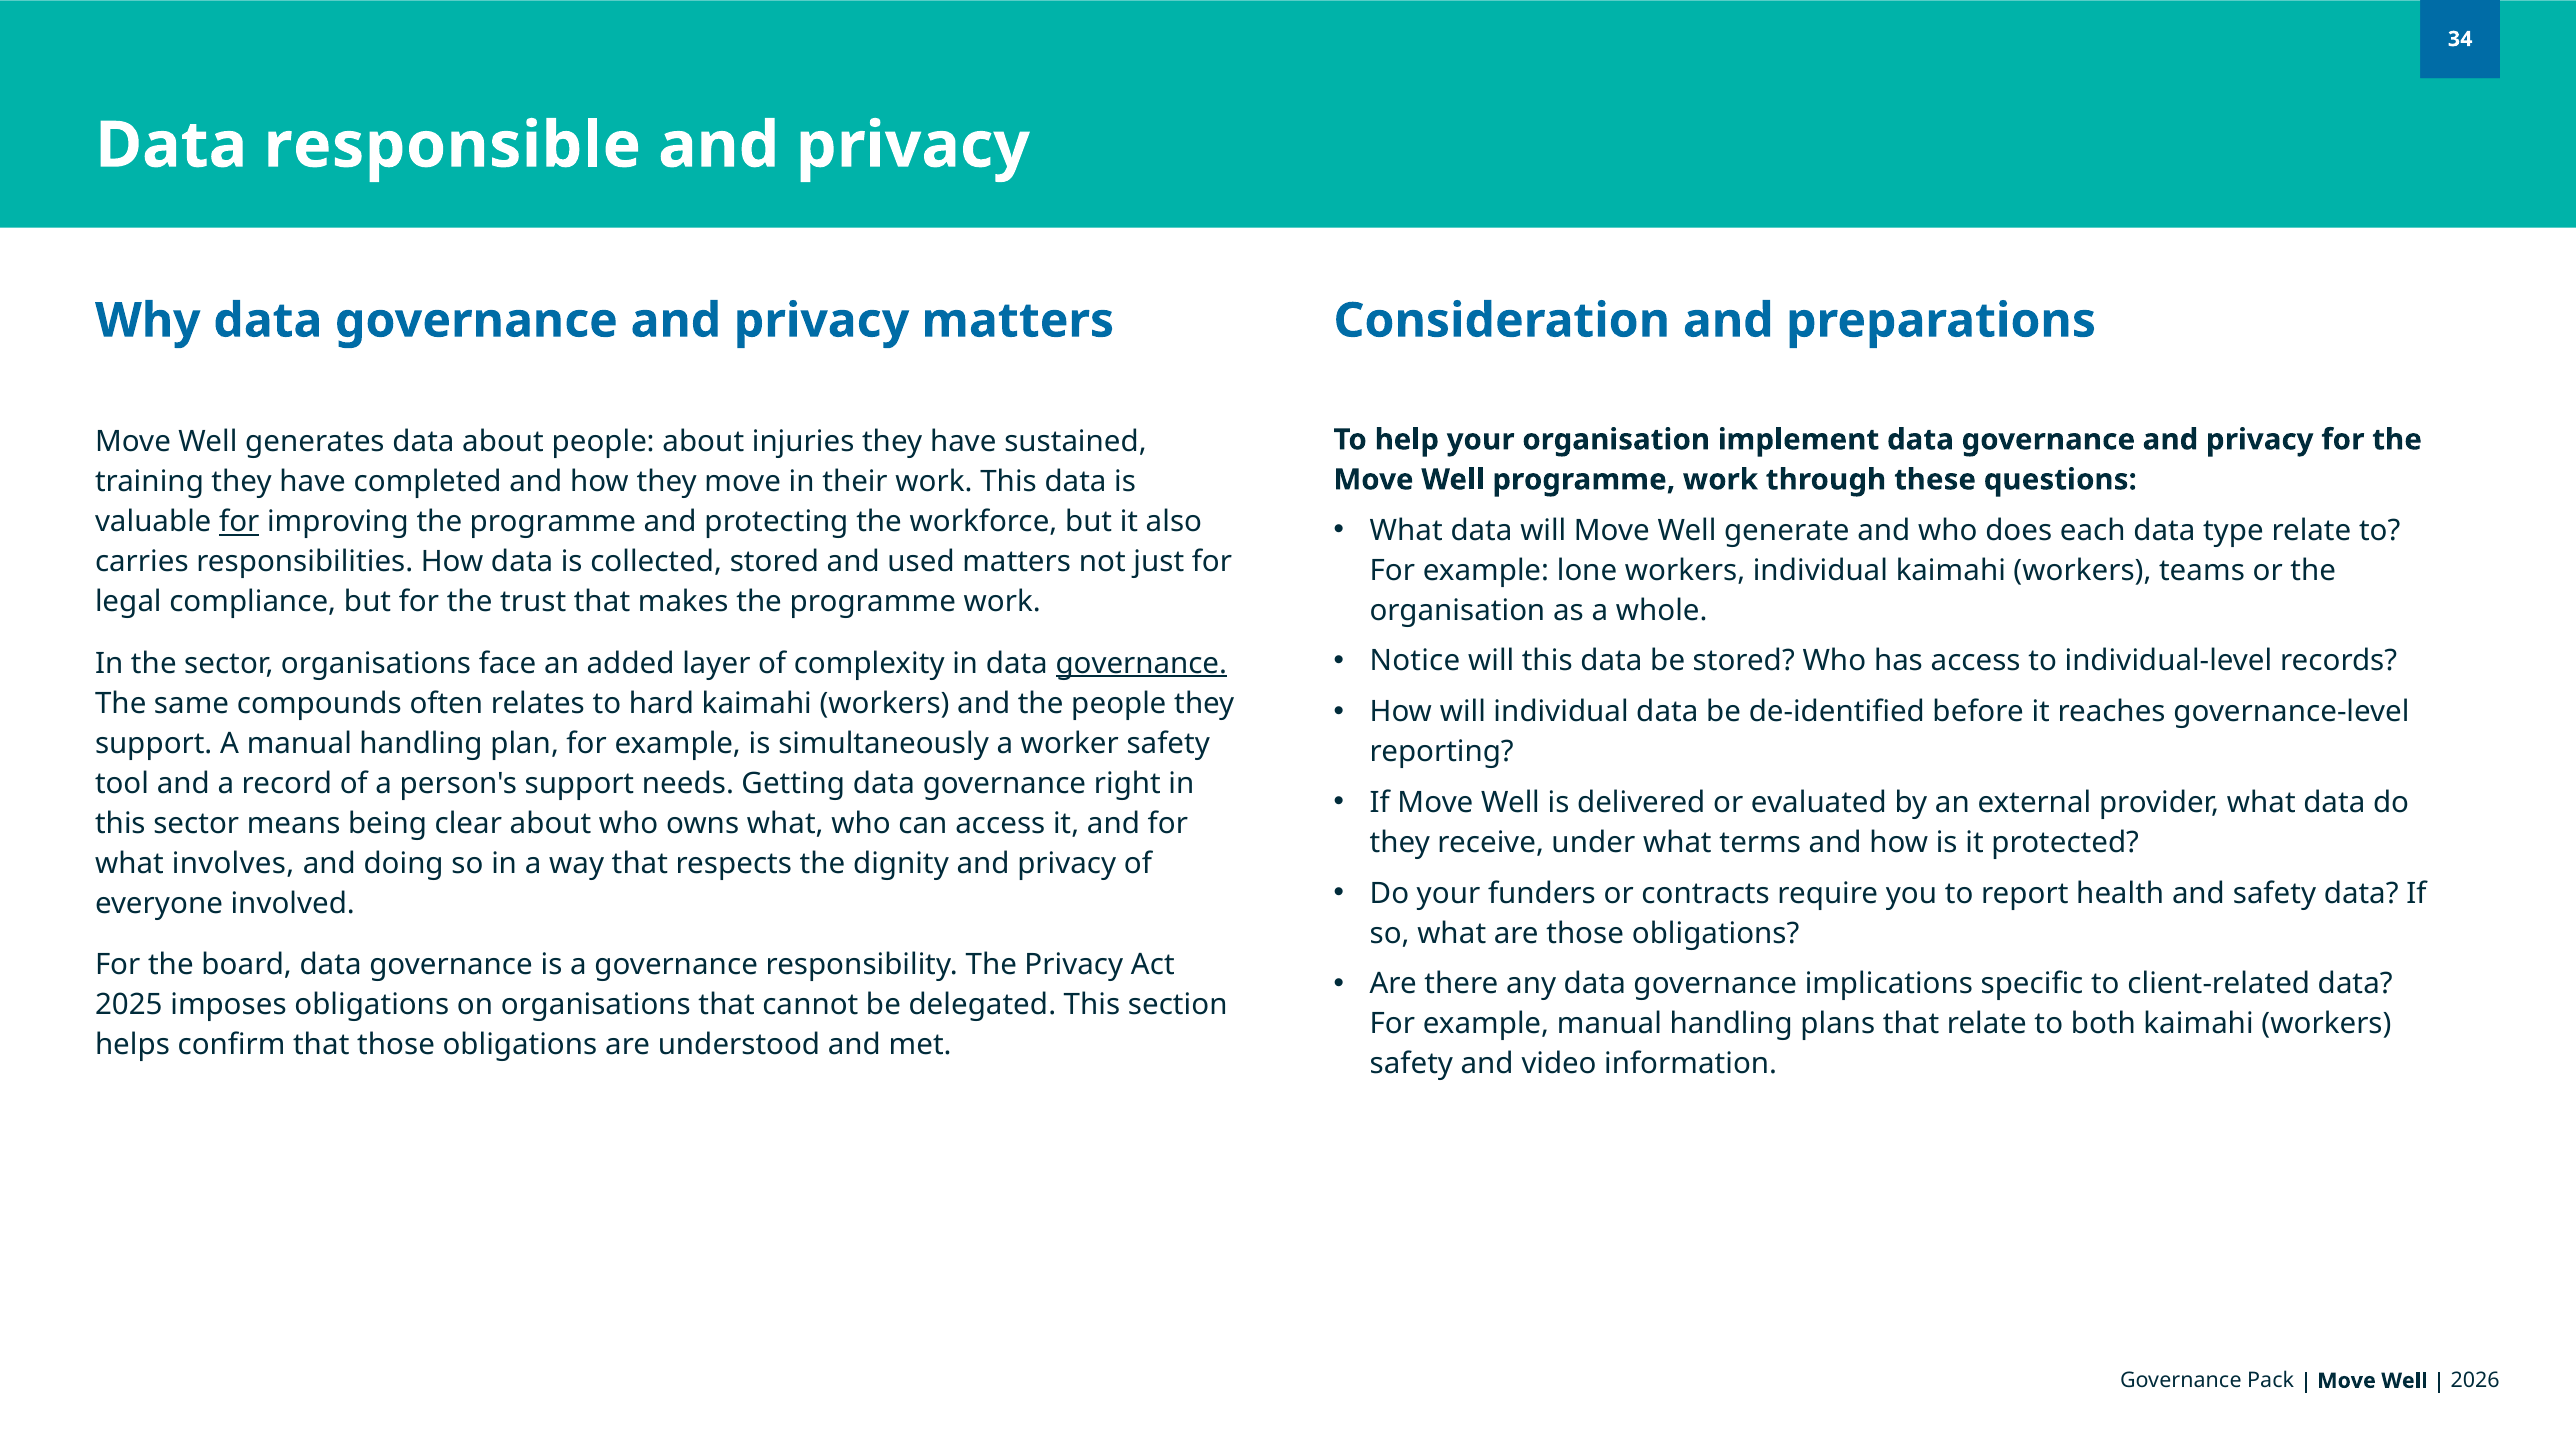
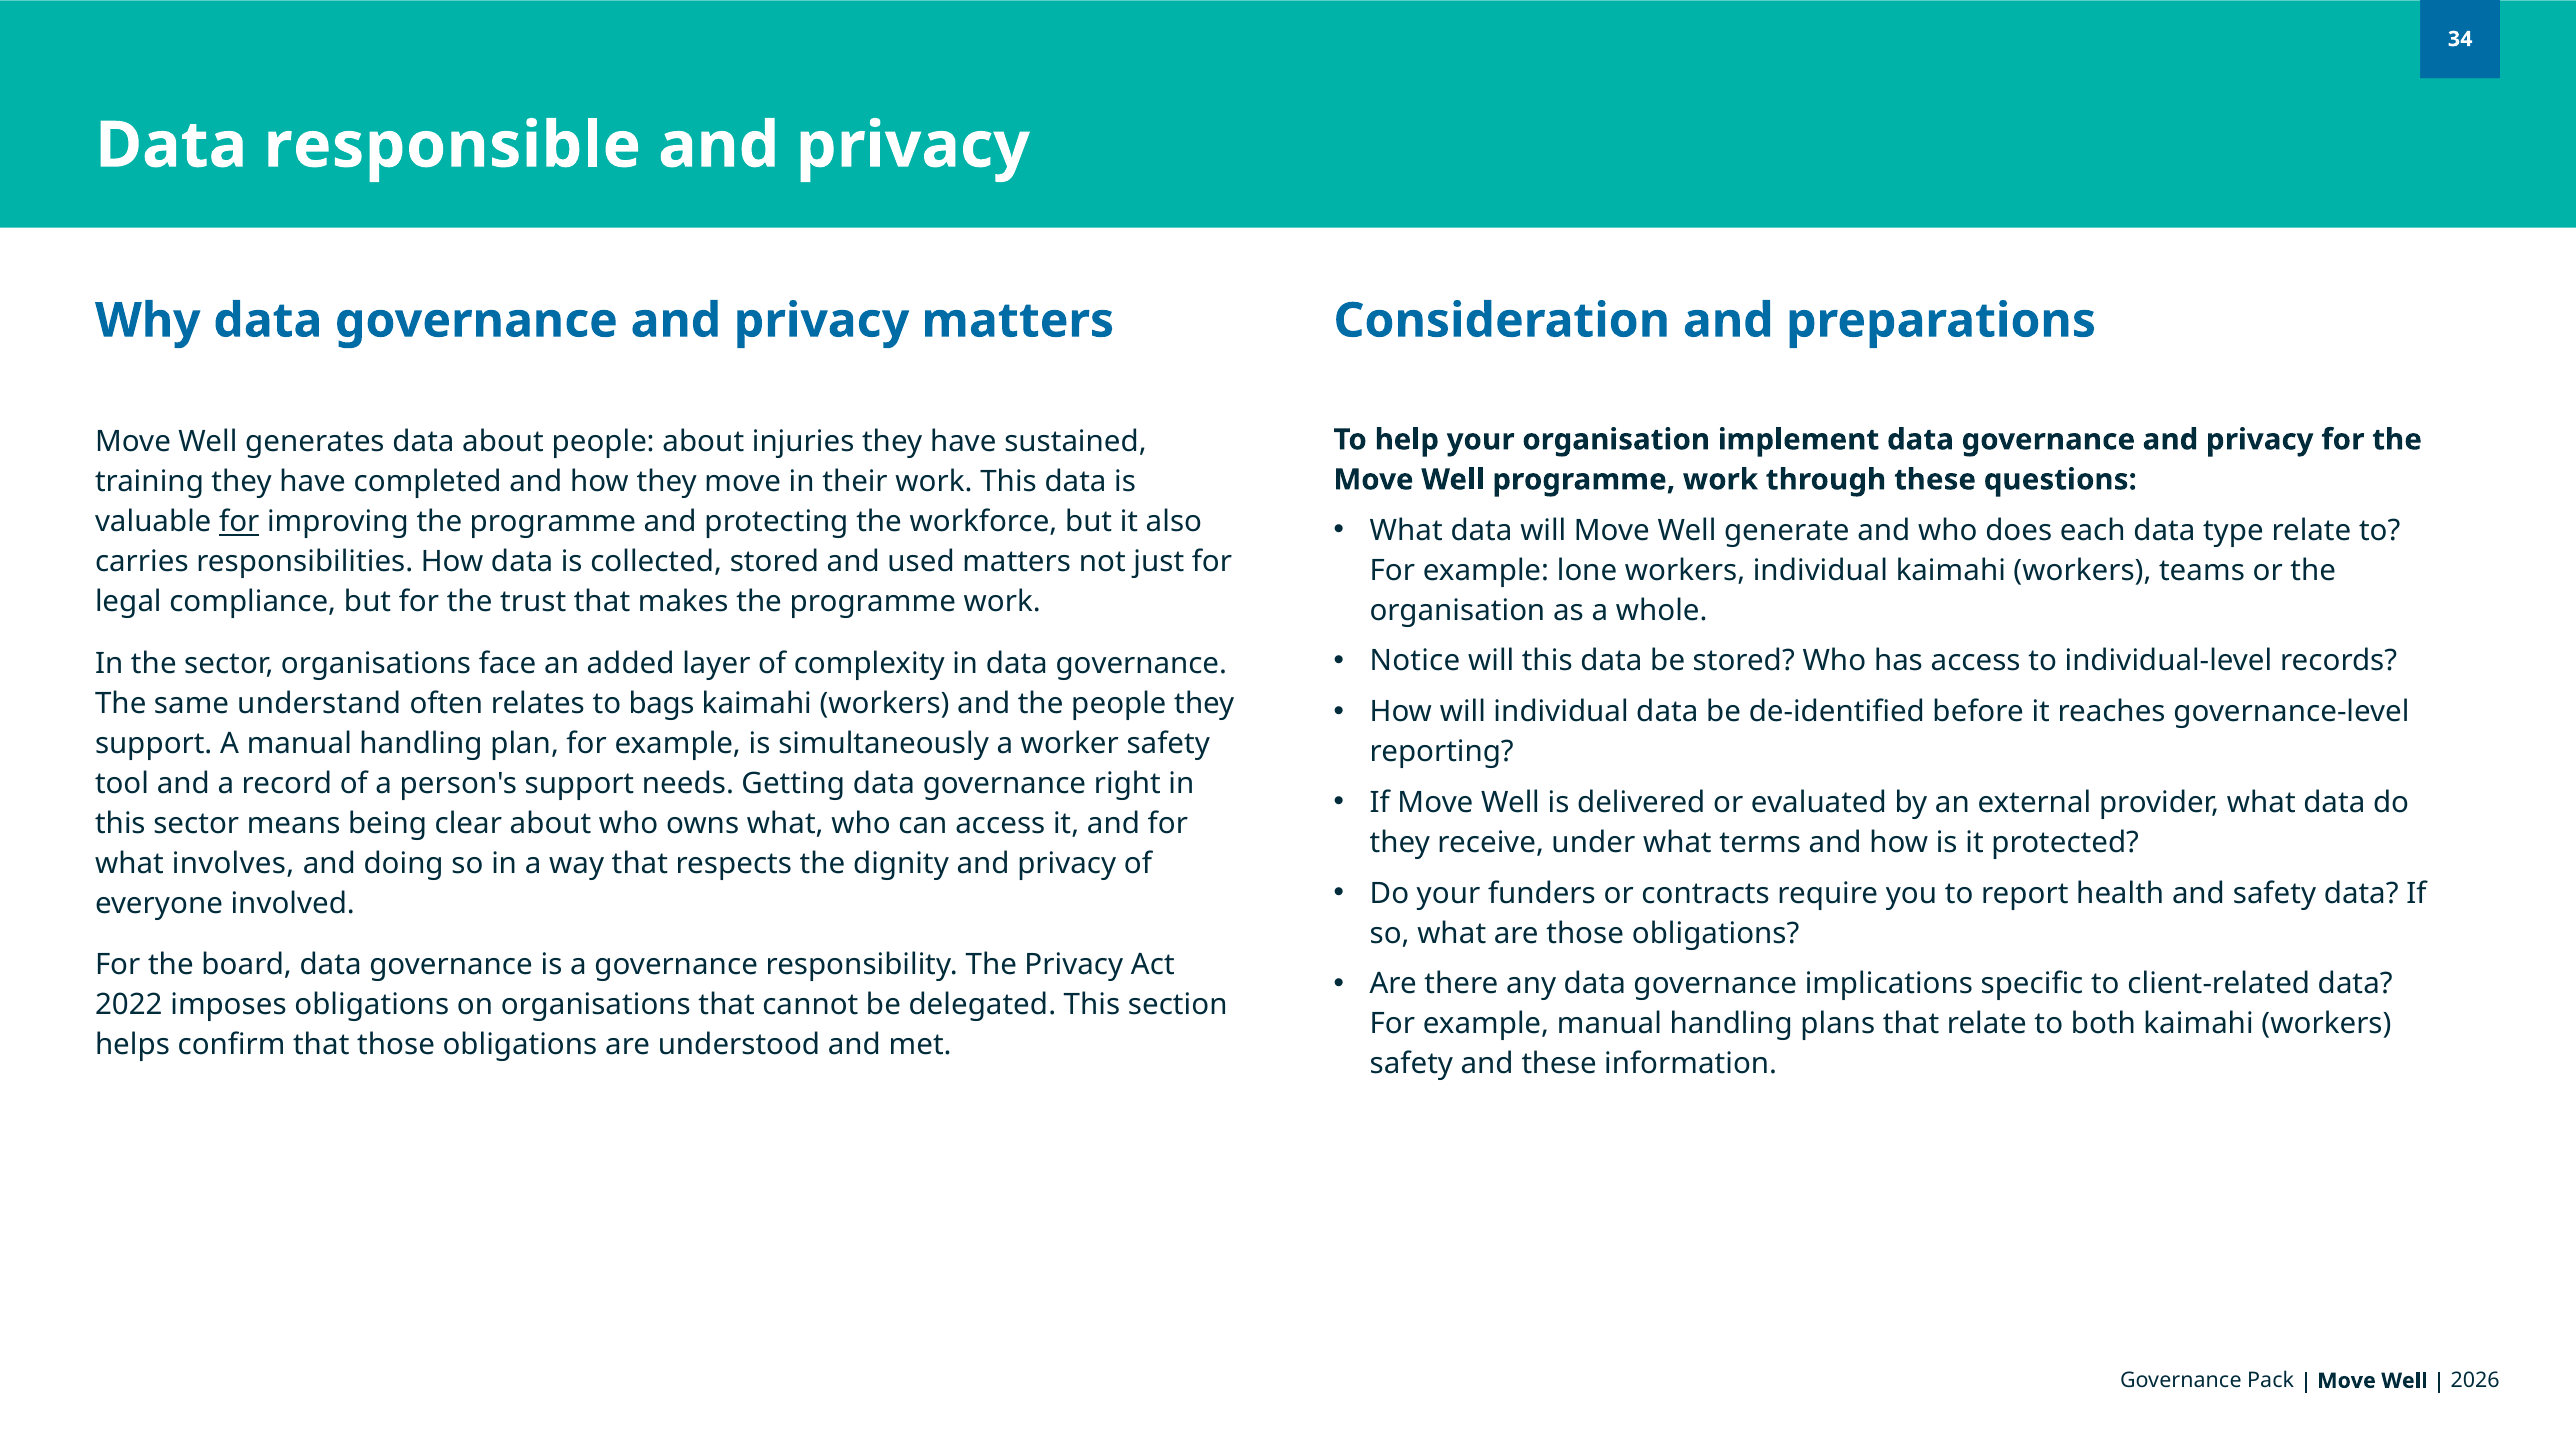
governance underline: present -> none (1141, 663)
compounds: compounds -> understand (319, 703)
hard: hard -> bags (662, 703)
2025: 2025 -> 2022 (129, 1005)
and video: video -> these (1559, 1064)
